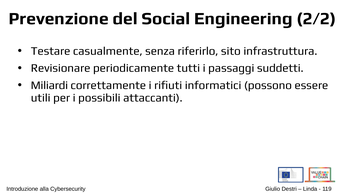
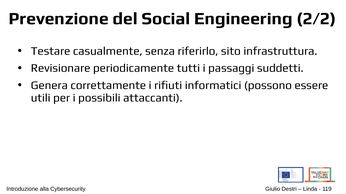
Miliardi: Miliardi -> Genera (49, 86)
